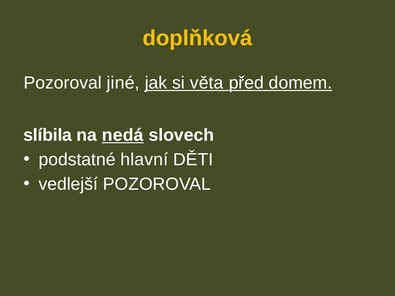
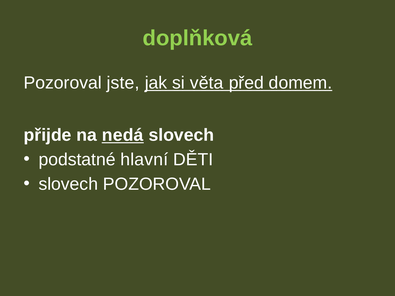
doplňková colour: yellow -> light green (197, 38)
jiné: jiné -> jste (123, 83)
slíbila: slíbila -> přijde (48, 135)
vedlejší: vedlejší -> slovech (68, 184)
